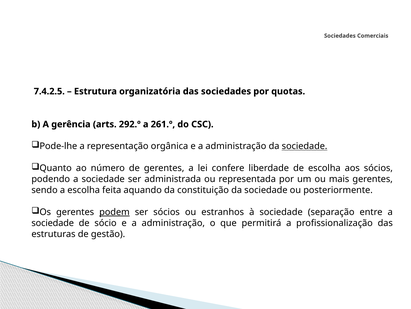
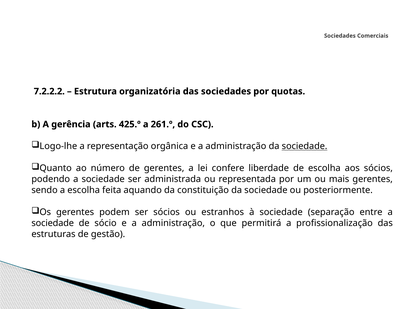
7.4.2.5: 7.4.2.5 -> 7.2.2.2 (49, 91)
292.º: 292.º -> 425.º (130, 124)
Pode-lhe: Pode-lhe -> Logo-lhe (58, 146)
podem underline: present -> none (114, 212)
